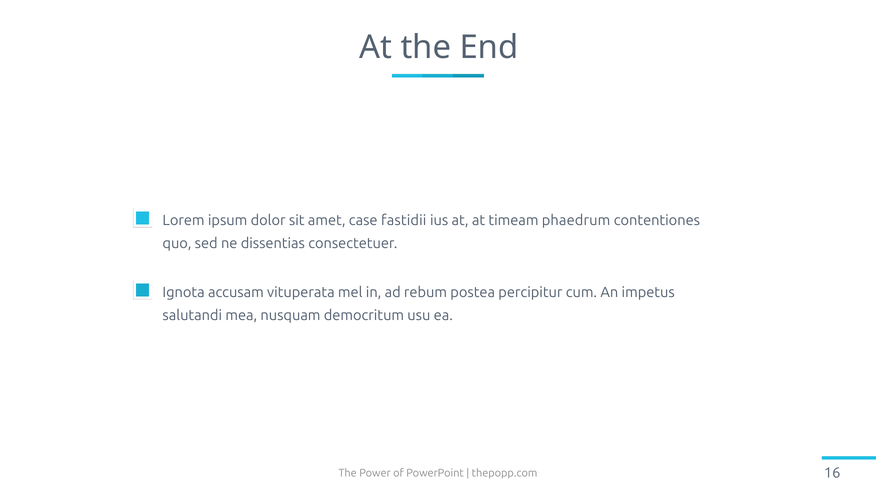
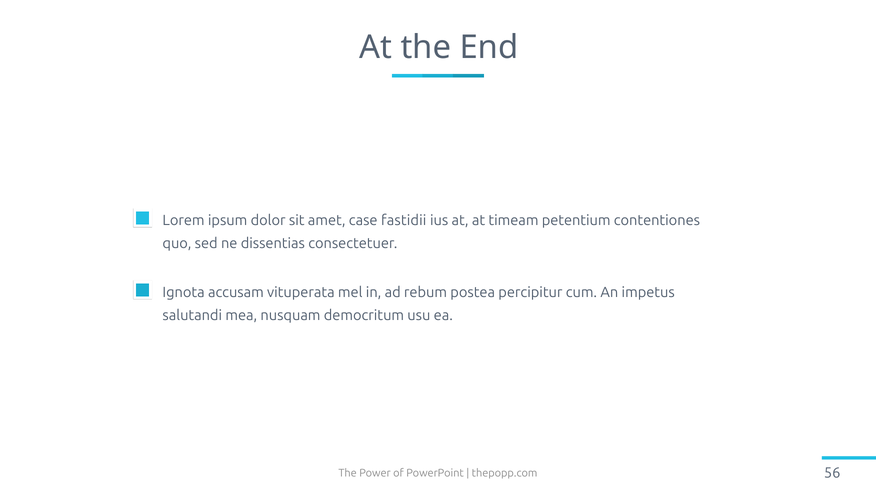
phaedrum: phaedrum -> petentium (576, 220)
16: 16 -> 56 (832, 473)
